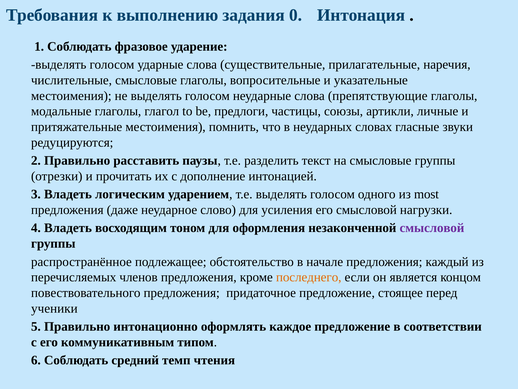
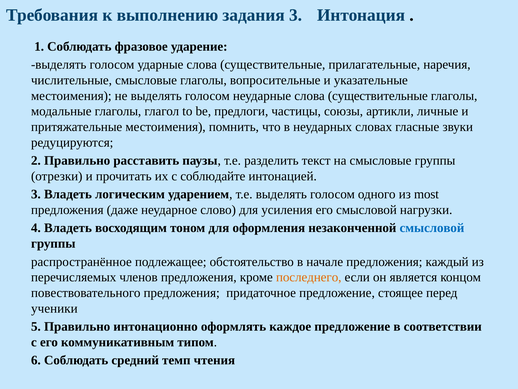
задания 0: 0 -> 3 (296, 15)
неударные слова препятствующие: препятствующие -> существительные (378, 96)
дополнение: дополнение -> соблюдайте (213, 176)
смысловой colour: purple -> blue (432, 228)
